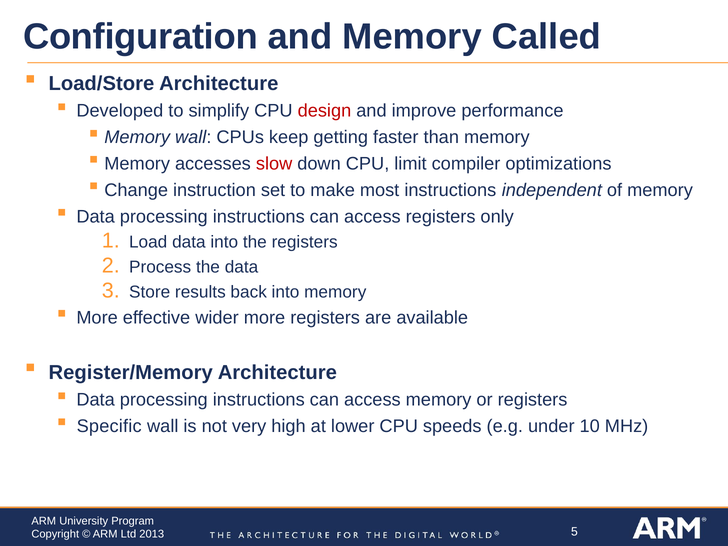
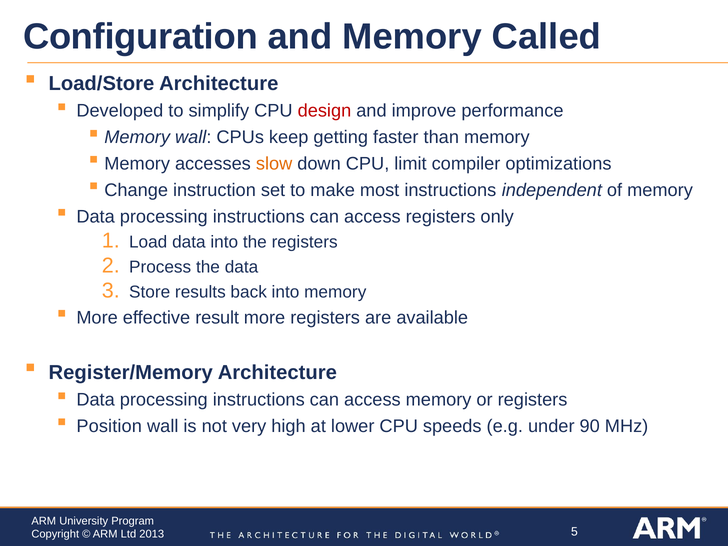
slow colour: red -> orange (274, 164)
wider: wider -> result (217, 318)
Specific: Specific -> Position (109, 426)
10: 10 -> 90 (590, 426)
